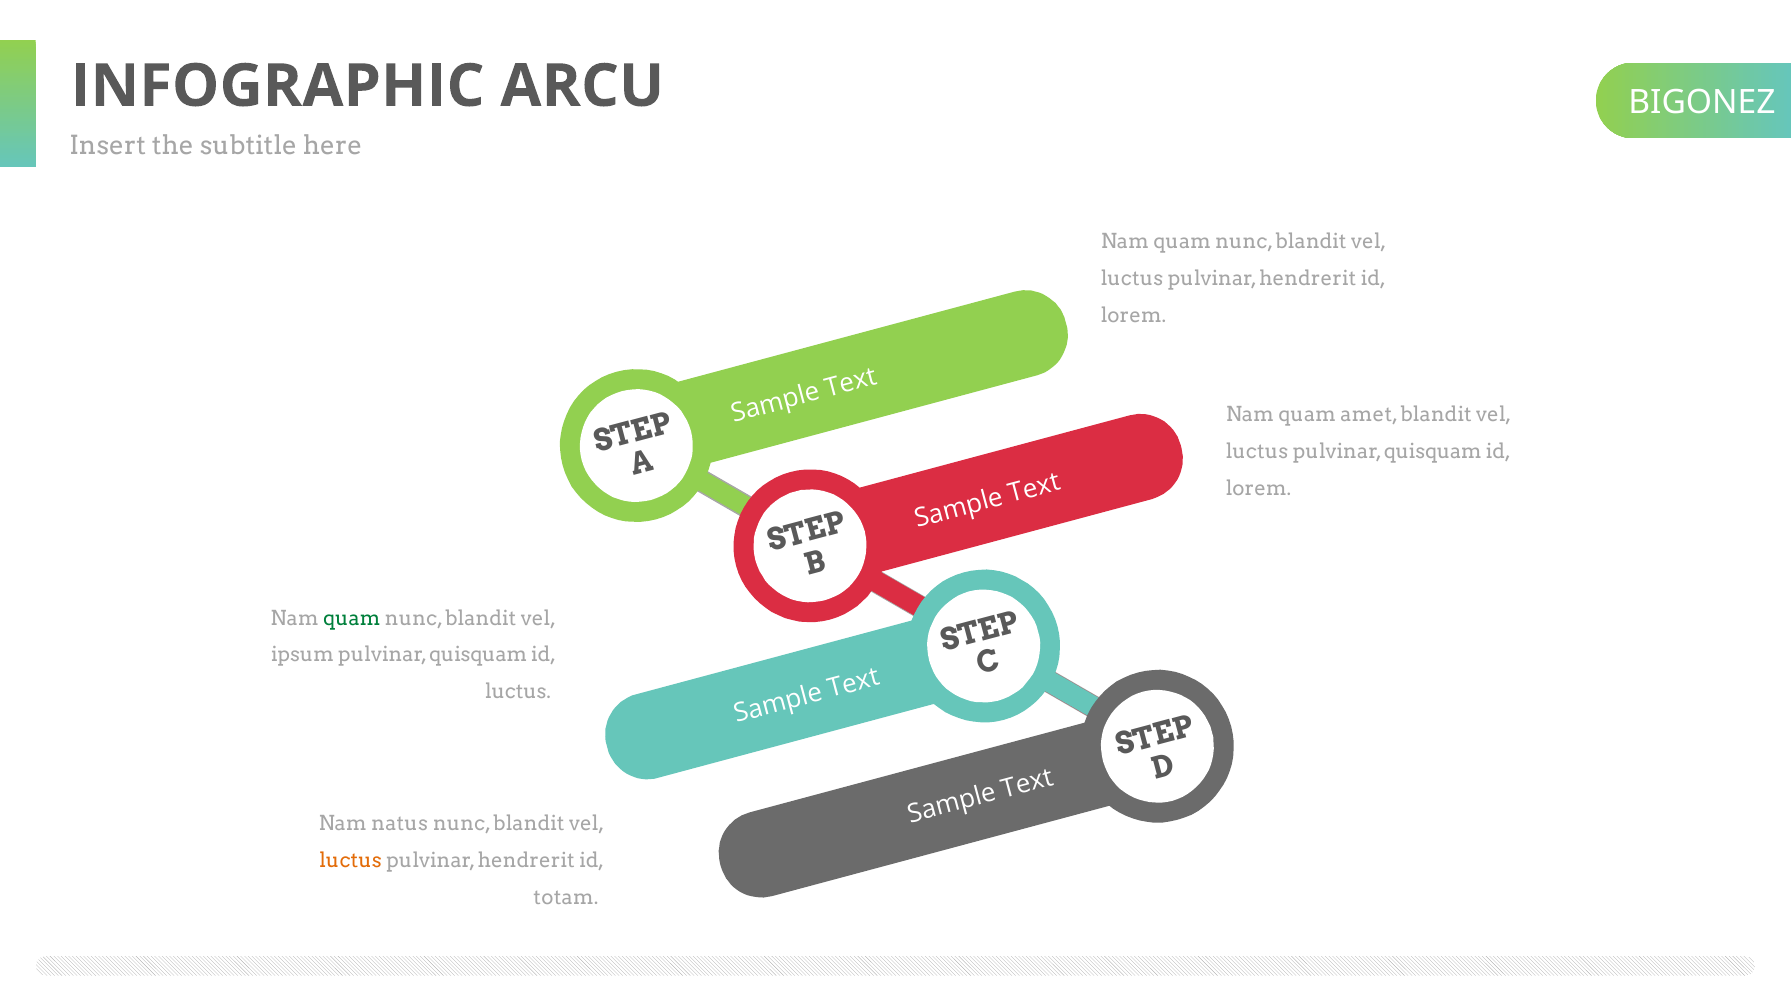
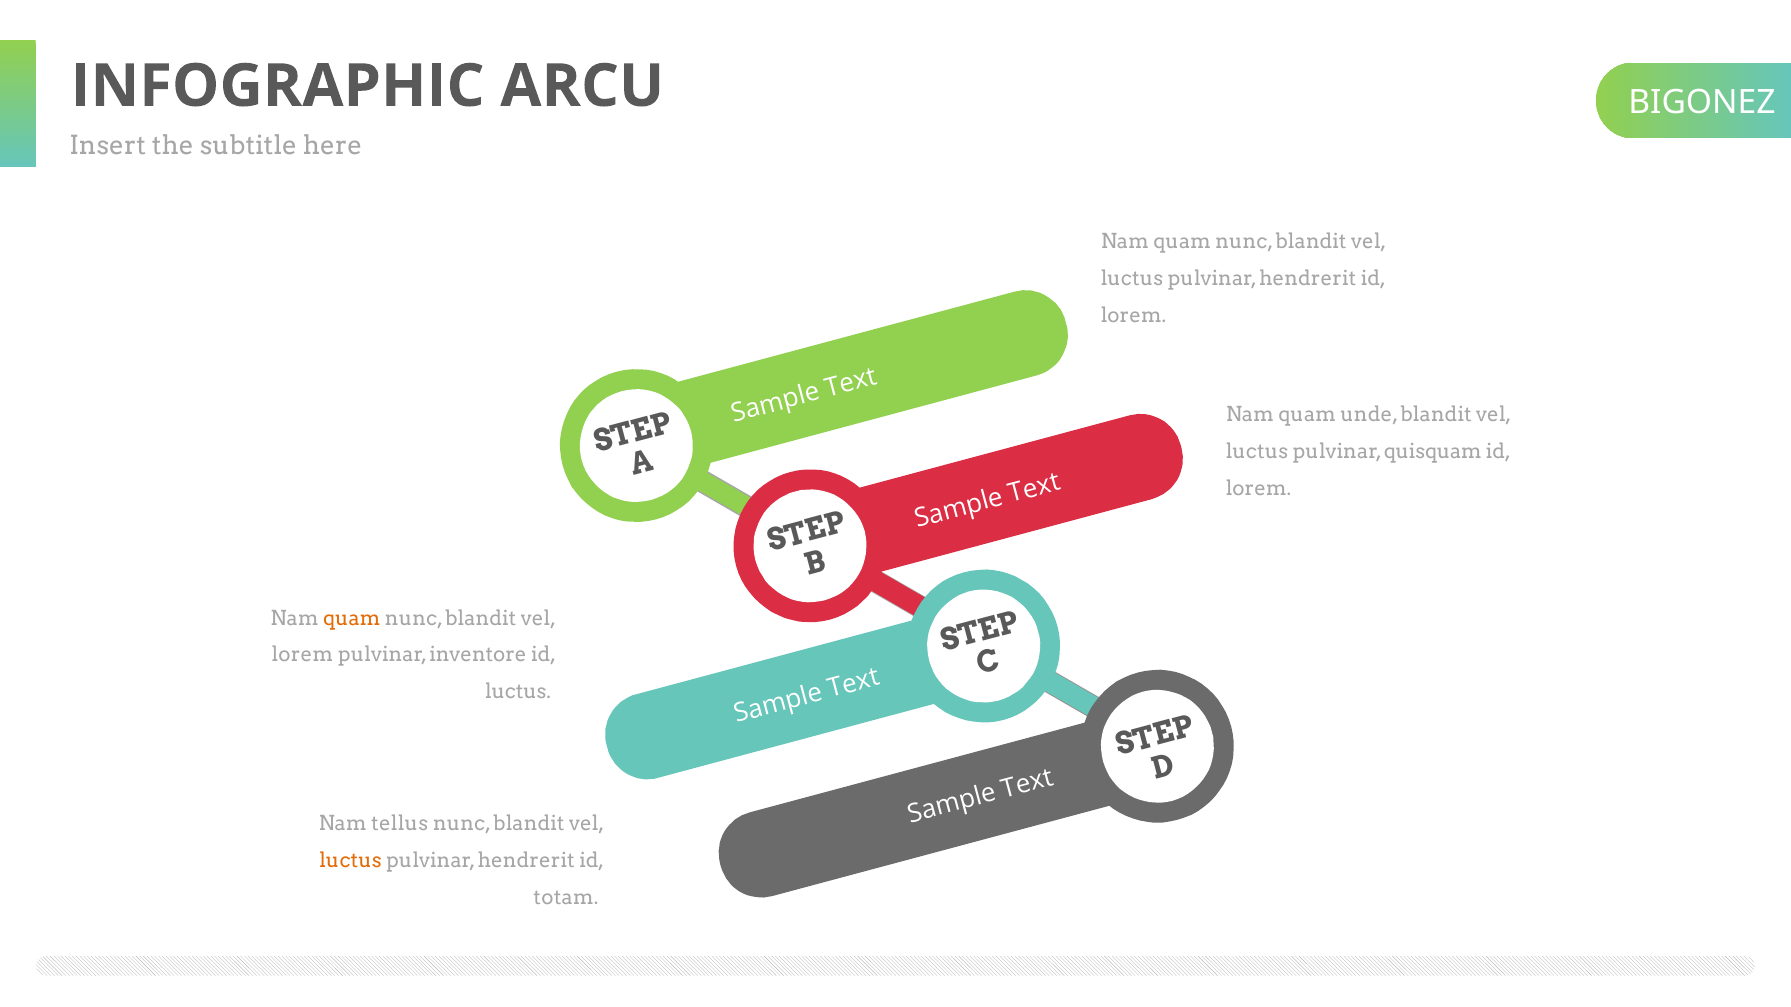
amet: amet -> unde (1369, 415)
quam colour: green -> orange (352, 619)
ipsum: ipsum -> lorem (302, 655)
quisquam: quisquam -> inventore (478, 655)
natus: natus -> tellus (400, 824)
